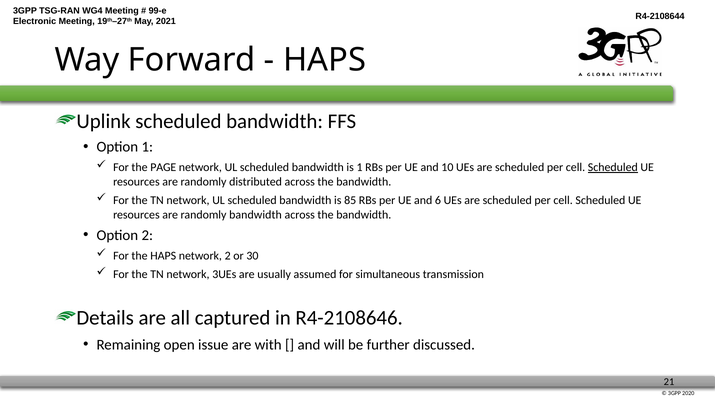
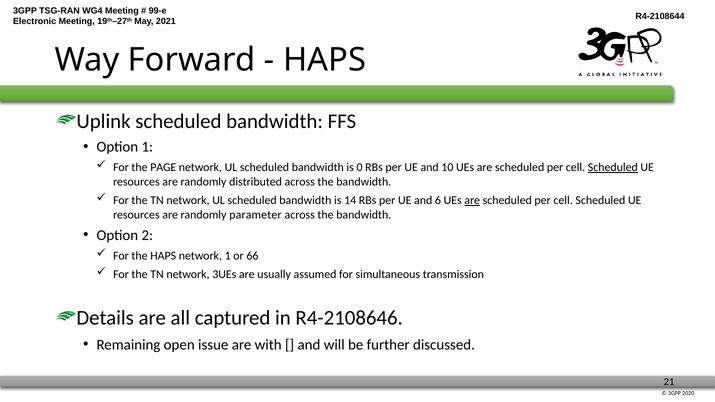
is 1: 1 -> 0 (360, 167)
85: 85 -> 14 (350, 200)
are underline: none -> present (472, 200)
randomly bandwidth: bandwidth -> parameter (255, 215)
network 2: 2 -> 1 (228, 256)
30: 30 -> 66 (252, 256)
